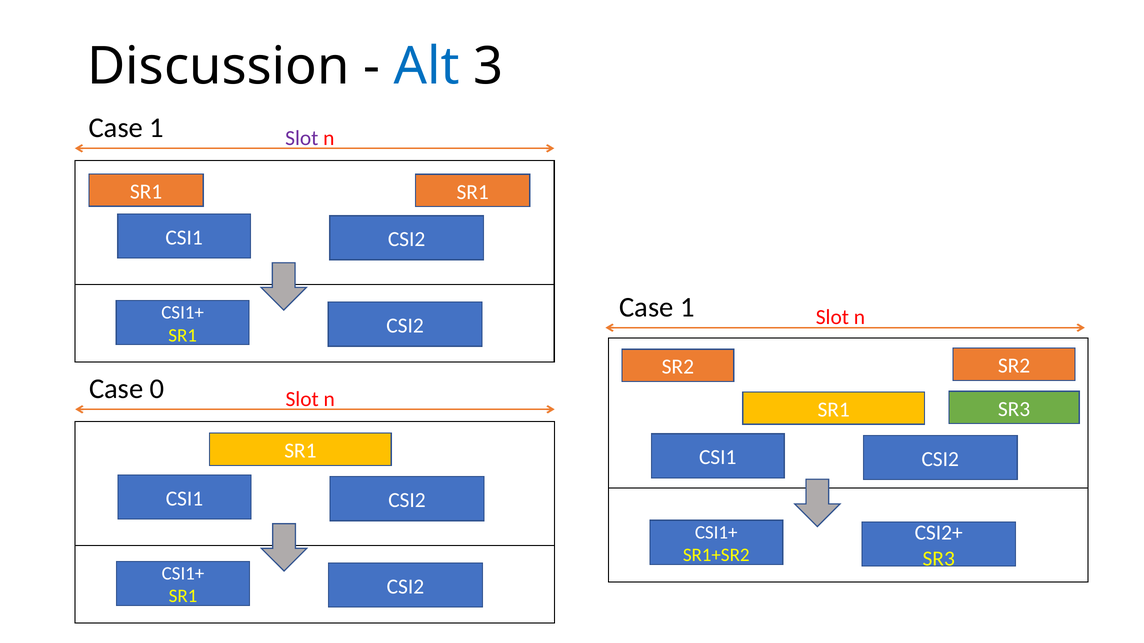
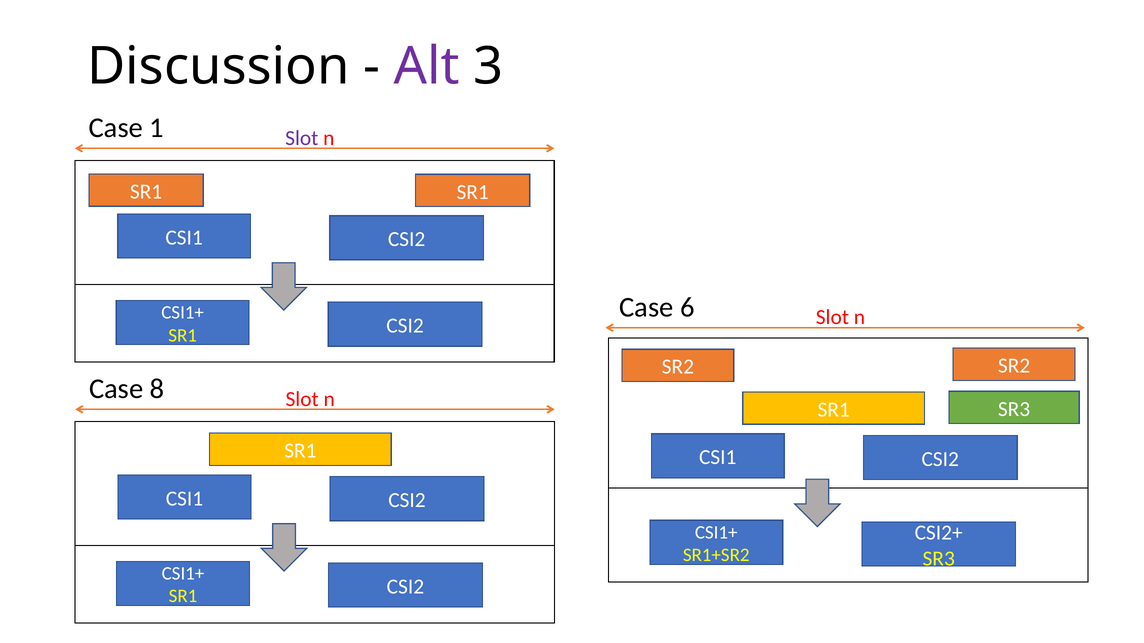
Alt colour: blue -> purple (427, 67)
1: 1 -> 6 (687, 308)
0: 0 -> 8 (157, 389)
